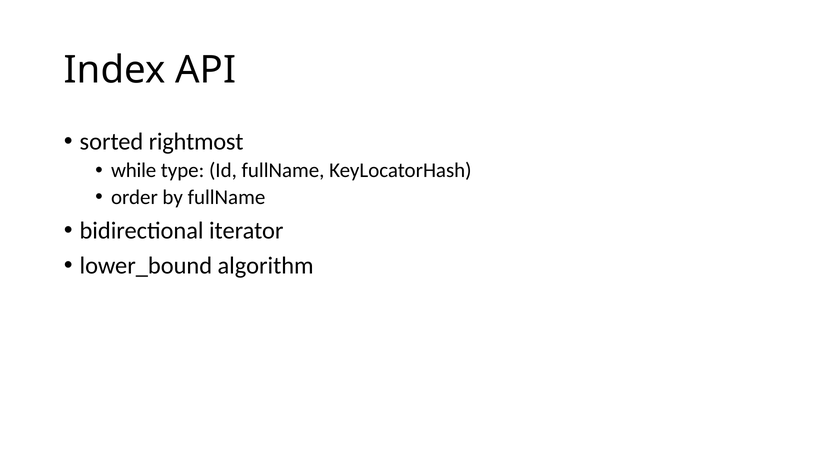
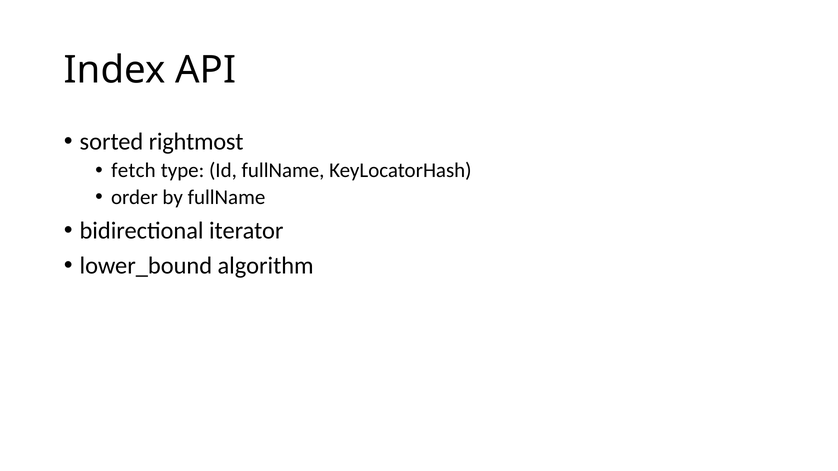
while: while -> fetch (133, 171)
